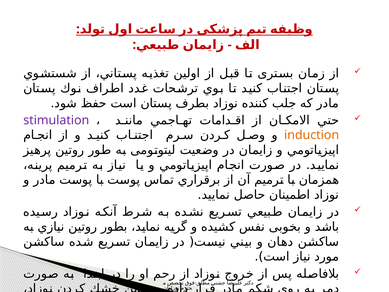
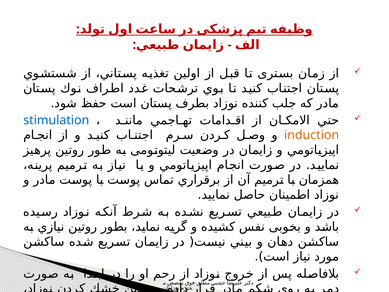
stimulation colour: purple -> blue (56, 120)
